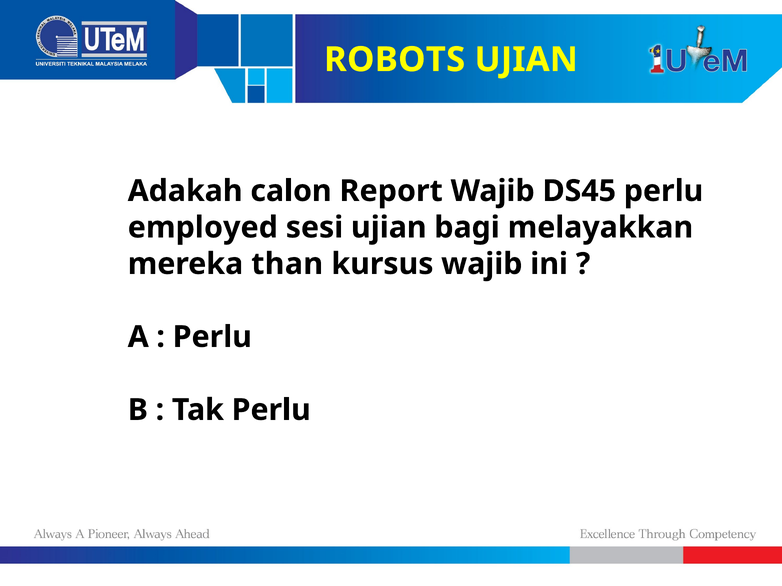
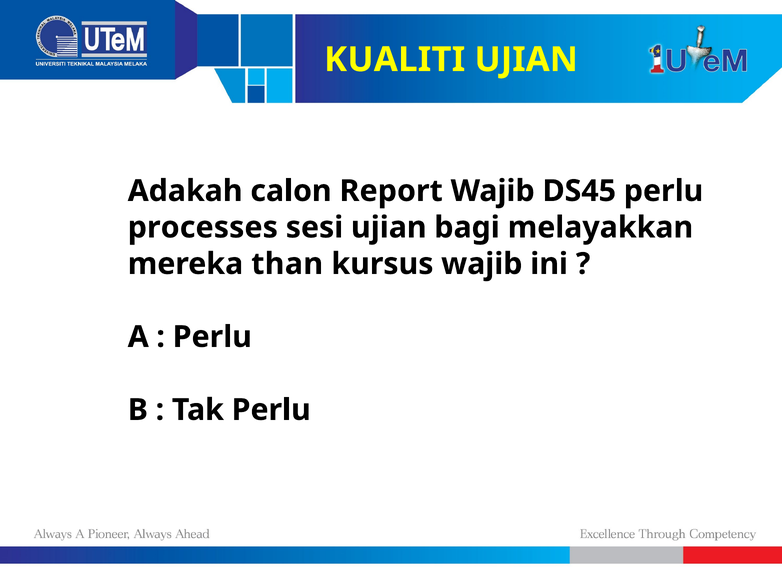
ROBOTS: ROBOTS -> KUALITI (395, 60)
employed: employed -> processes (203, 228)
